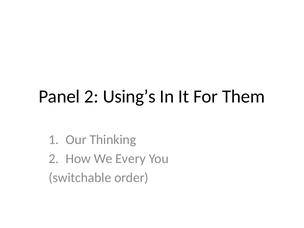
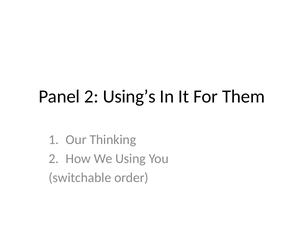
Every: Every -> Using (131, 159)
